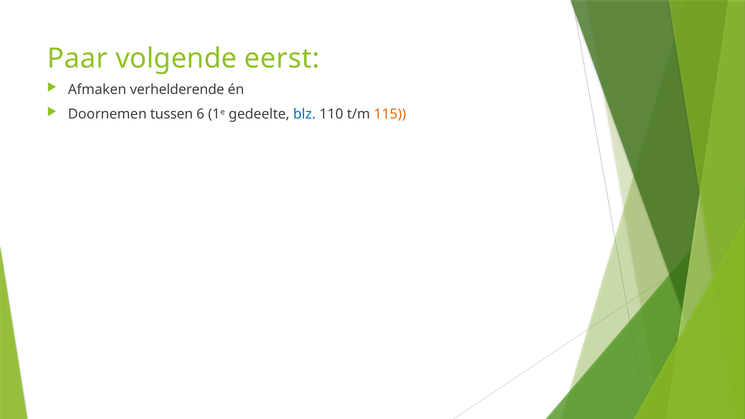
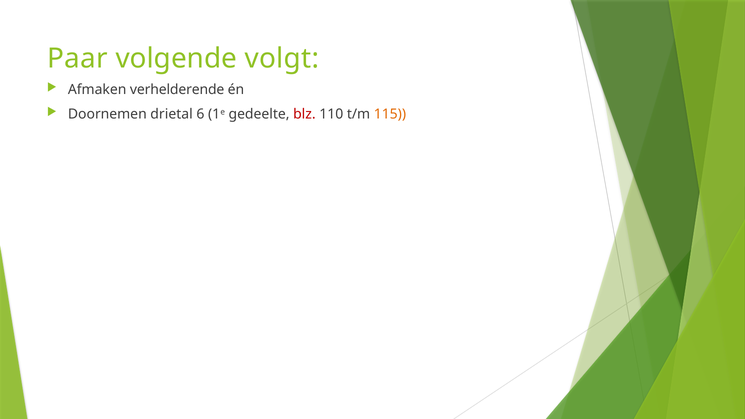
eerst: eerst -> volgt (282, 59)
tussen: tussen -> drietal (172, 114)
blz colour: blue -> red (304, 114)
